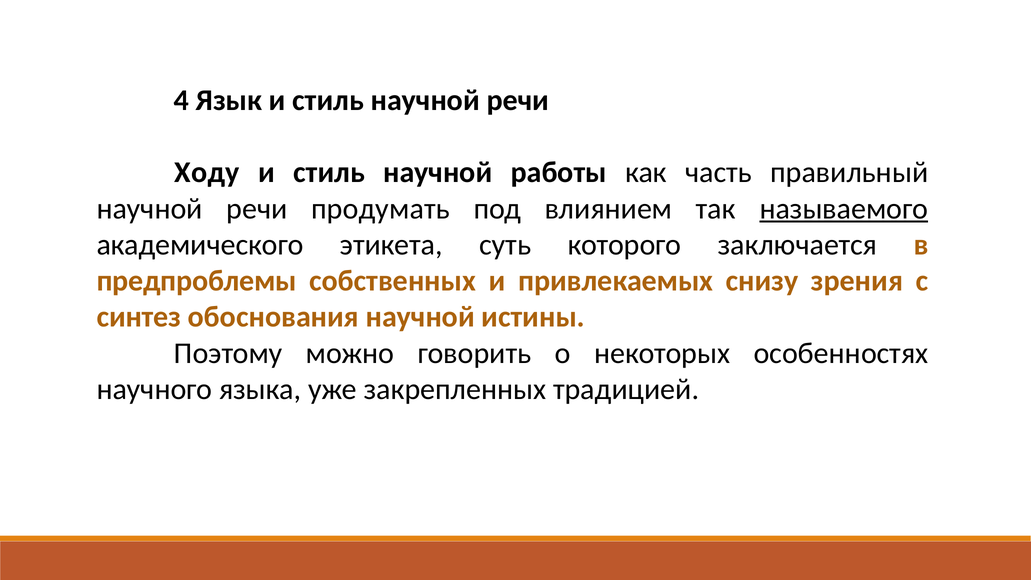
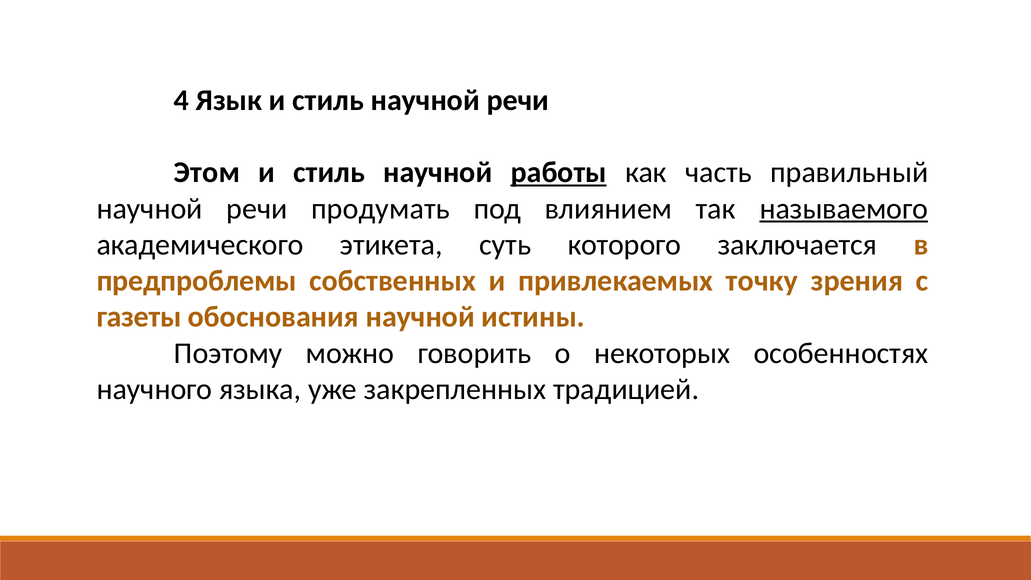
Ходу: Ходу -> Этом (207, 173)
работы underline: none -> present (559, 173)
снизу: снизу -> точку (762, 281)
синтез: синтез -> газеты (139, 317)
